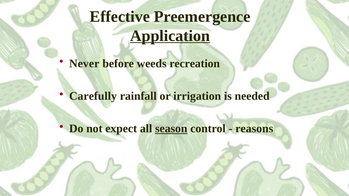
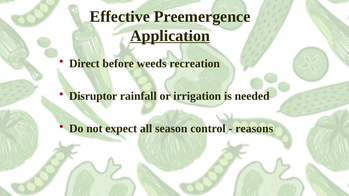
Never: Never -> Direct (84, 64)
Carefully: Carefully -> Disruptor (93, 96)
season underline: present -> none (171, 129)
